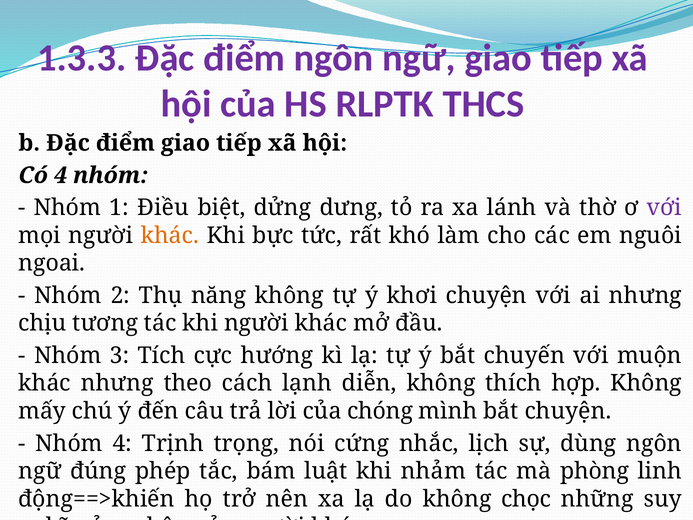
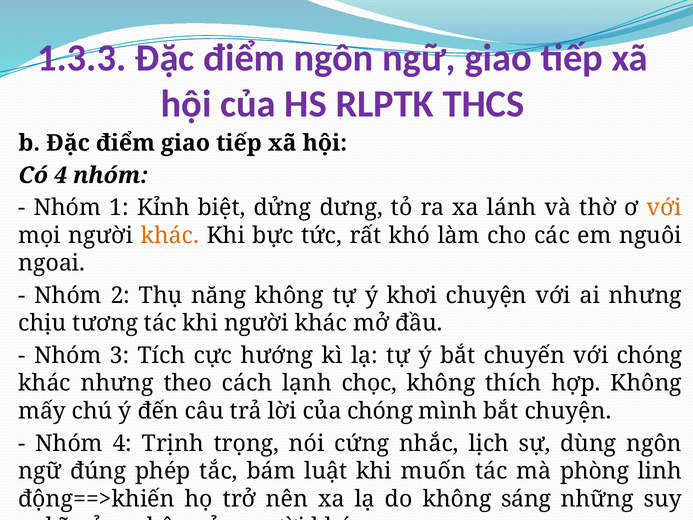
Điều: Điều -> Kỉnh (163, 208)
với colour: purple -> orange (664, 208)
với muộn: muộn -> chóng (650, 355)
diễn: diễn -> chọc (369, 383)
nhảm: nhảm -> muốn (433, 471)
chọc: chọc -> sáng (526, 499)
